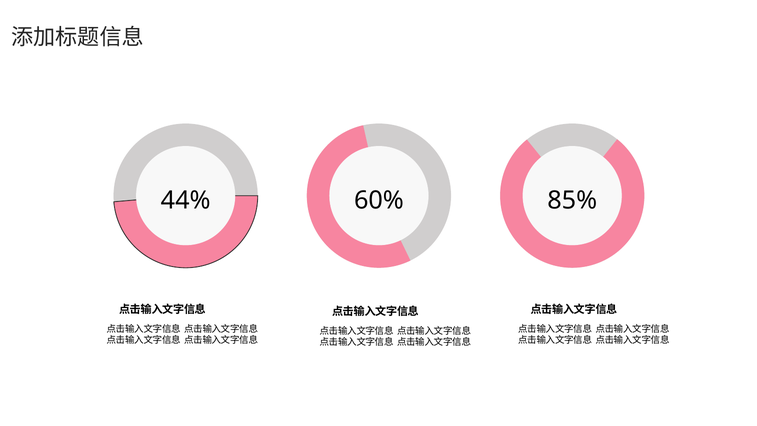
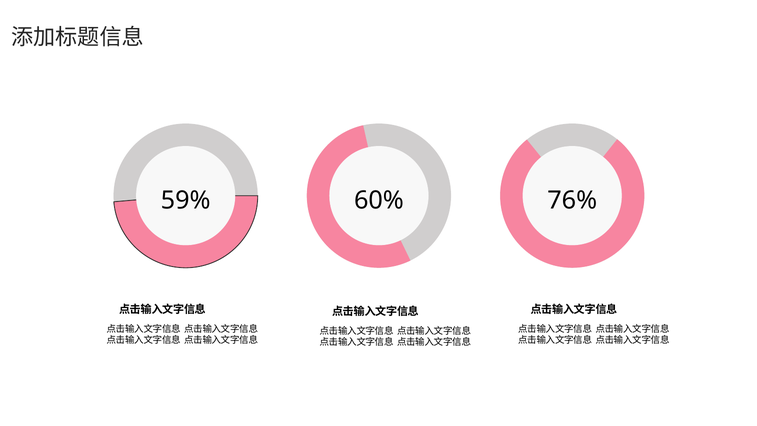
44%: 44% -> 59% (186, 200)
85%: 85% -> 76% (572, 200)
